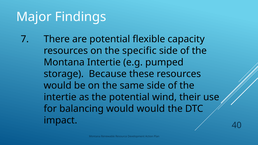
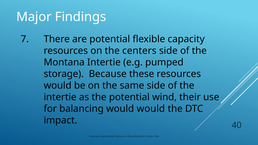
specific: specific -> centers (139, 51)
